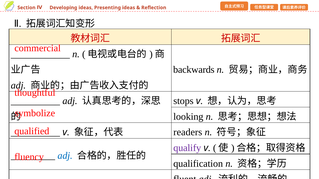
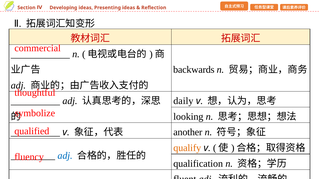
stops: stops -> daily (183, 101)
readers: readers -> another (188, 133)
qualify colour: purple -> orange (187, 148)
